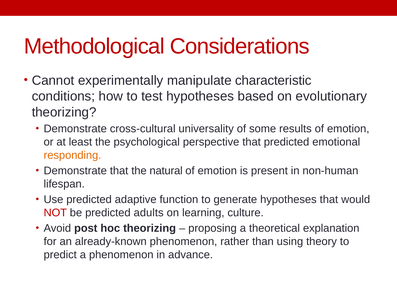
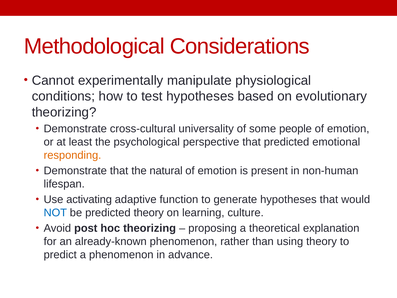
characteristic: characteristic -> physiological (273, 80)
results: results -> people (295, 129)
Use predicted: predicted -> activating (89, 199)
NOT colour: red -> blue (55, 213)
predicted adults: adults -> theory (149, 213)
